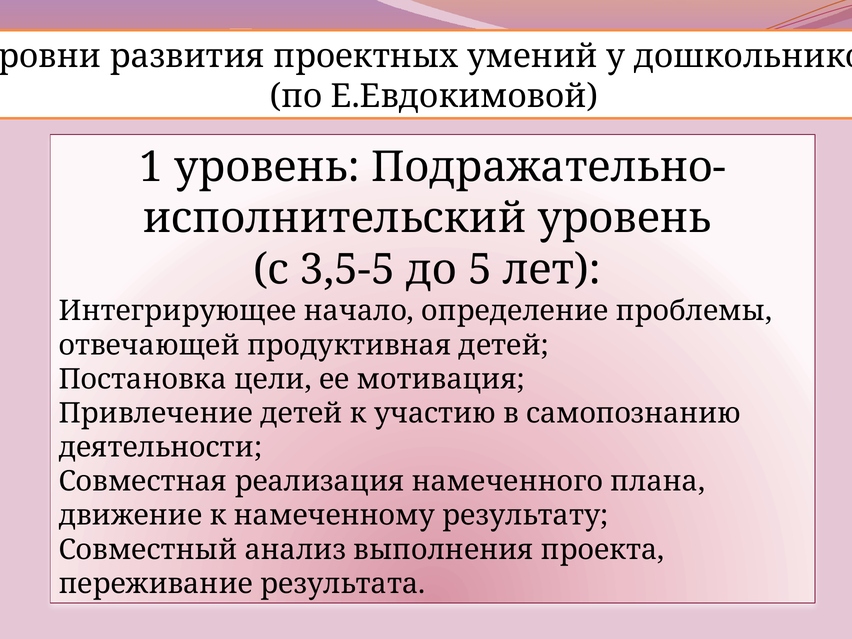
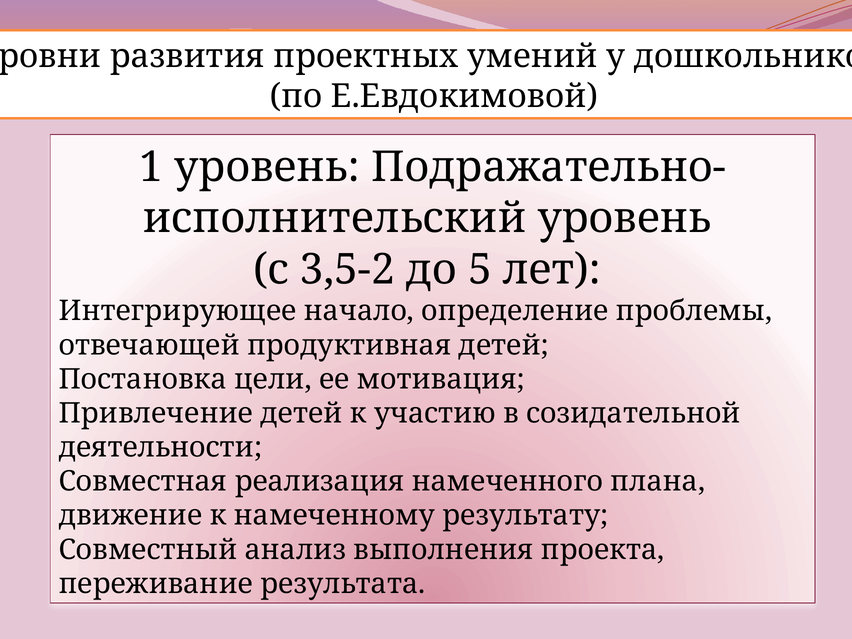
3,5-5: 3,5-5 -> 3,5-2 (347, 269)
самопознанию: самопознанию -> созидательной (634, 413)
